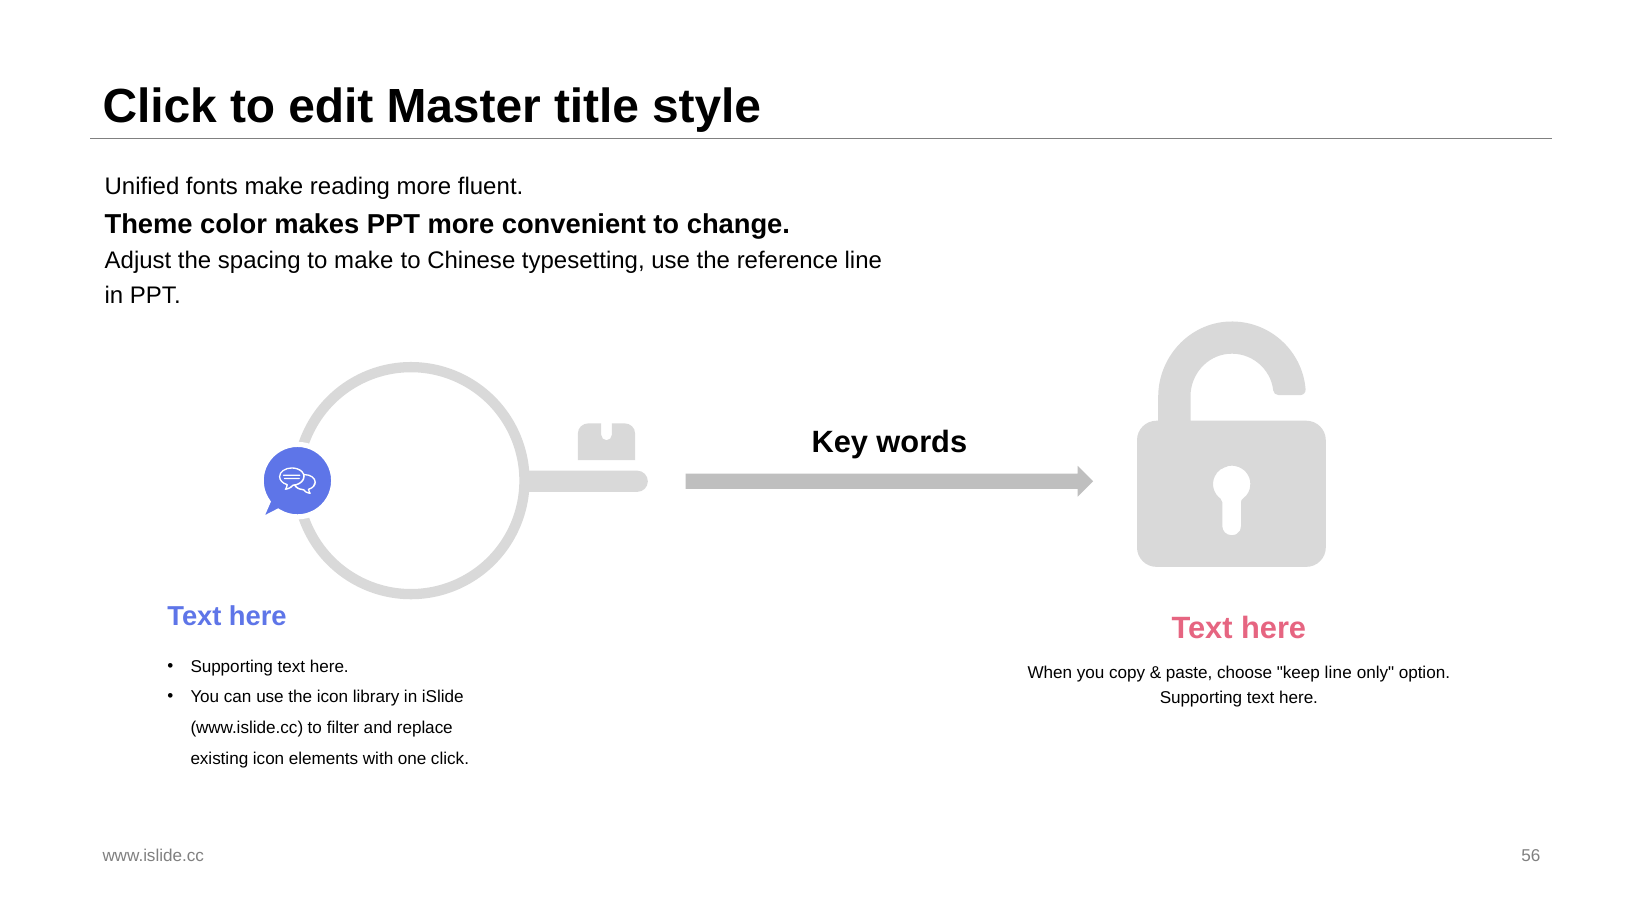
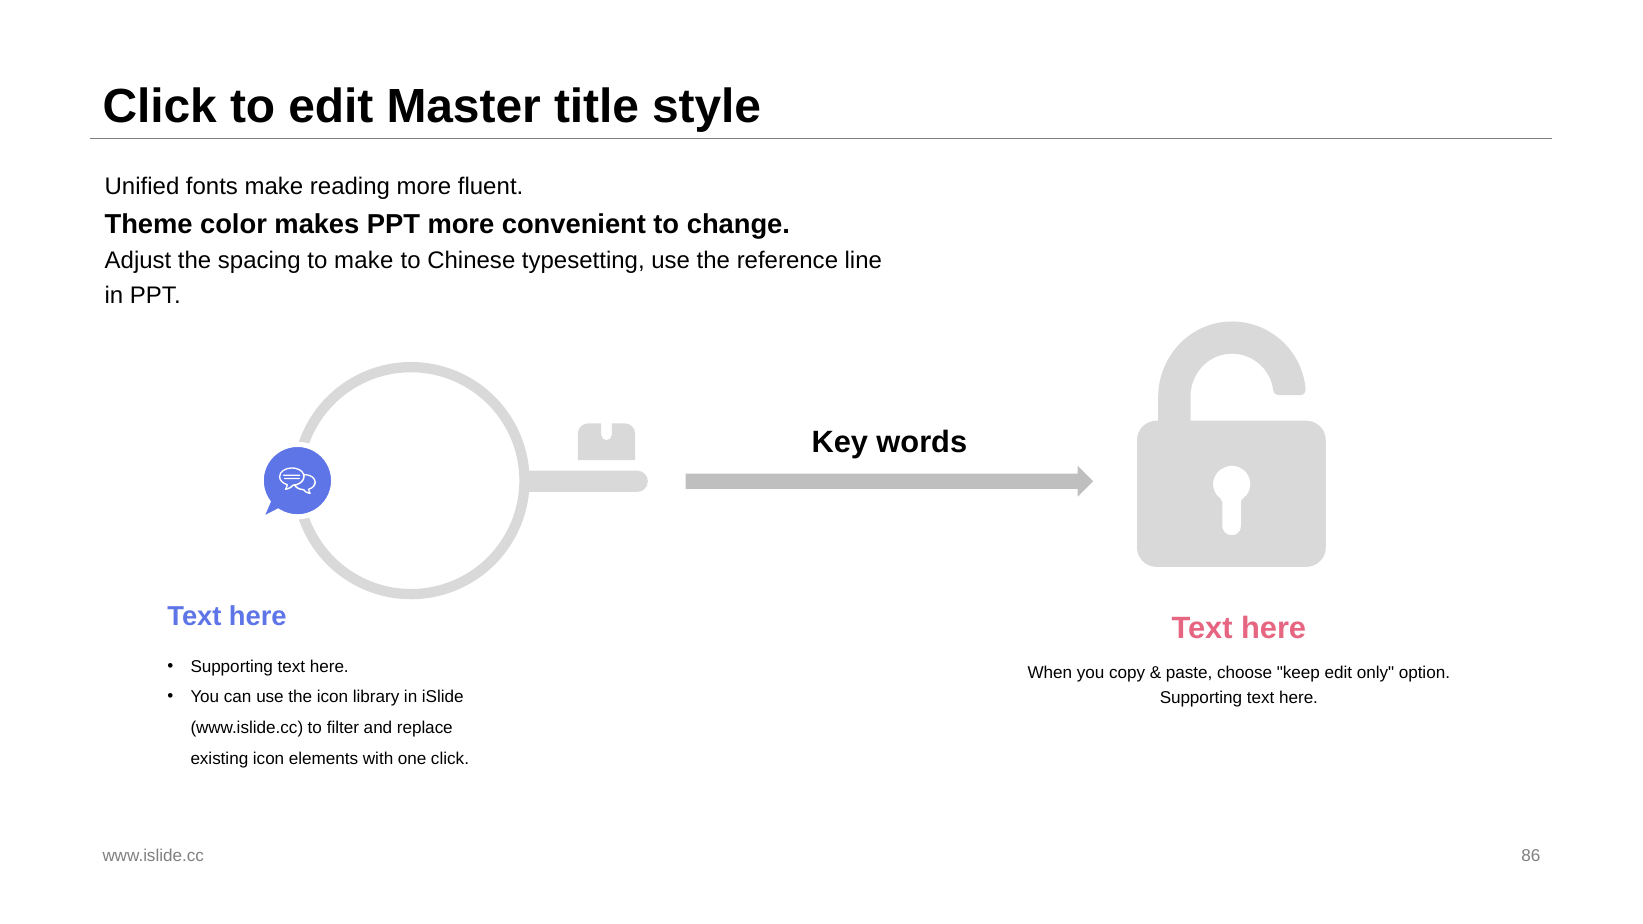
keep line: line -> edit (1338, 673)
56: 56 -> 86 (1531, 856)
